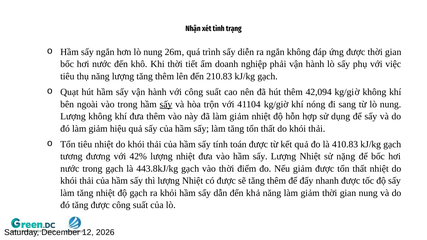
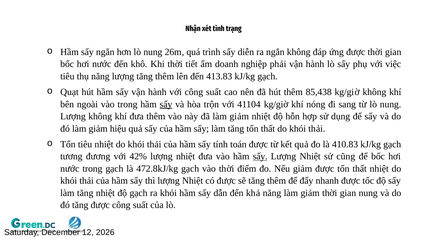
210.83: 210.83 -> 413.83 (219, 76)
42,094: 42,094 -> 85,438 (319, 92)
sấy underline: none -> present (260, 157)
nặng: nặng -> cũng (346, 157)
443.8kJ/kg: 443.8kJ/kg -> 472.8kJ/kg (157, 169)
